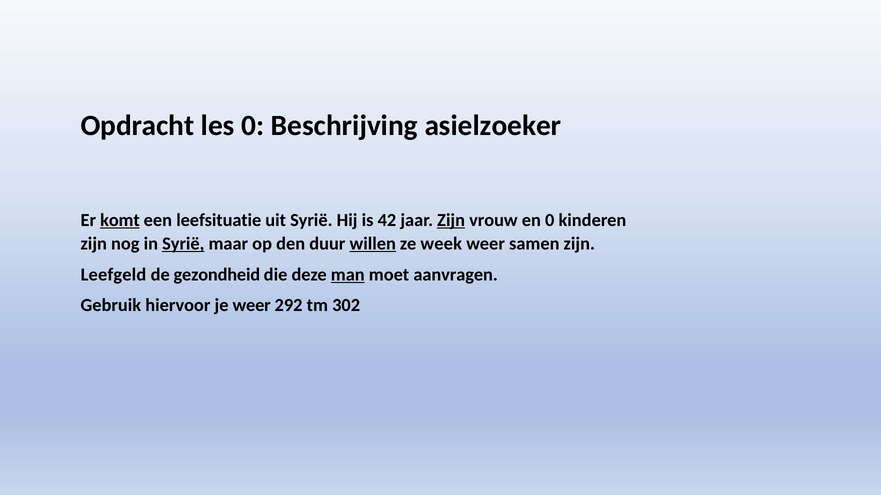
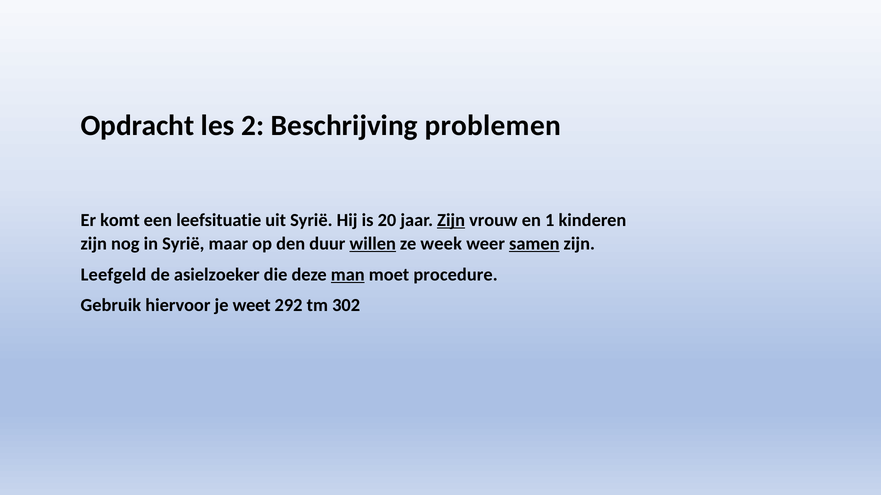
les 0: 0 -> 2 (253, 126)
asielzoeker: asielzoeker -> problemen (493, 126)
komt underline: present -> none (120, 220)
42: 42 -> 20 (387, 220)
en 0: 0 -> 1 (550, 220)
Syrië underline: present -> none (183, 244)
samen underline: none -> present (534, 244)
gezondheid: gezondheid -> asielzoeker (217, 275)
aanvragen: aanvragen -> procedure (456, 275)
je weer: weer -> weet (252, 306)
